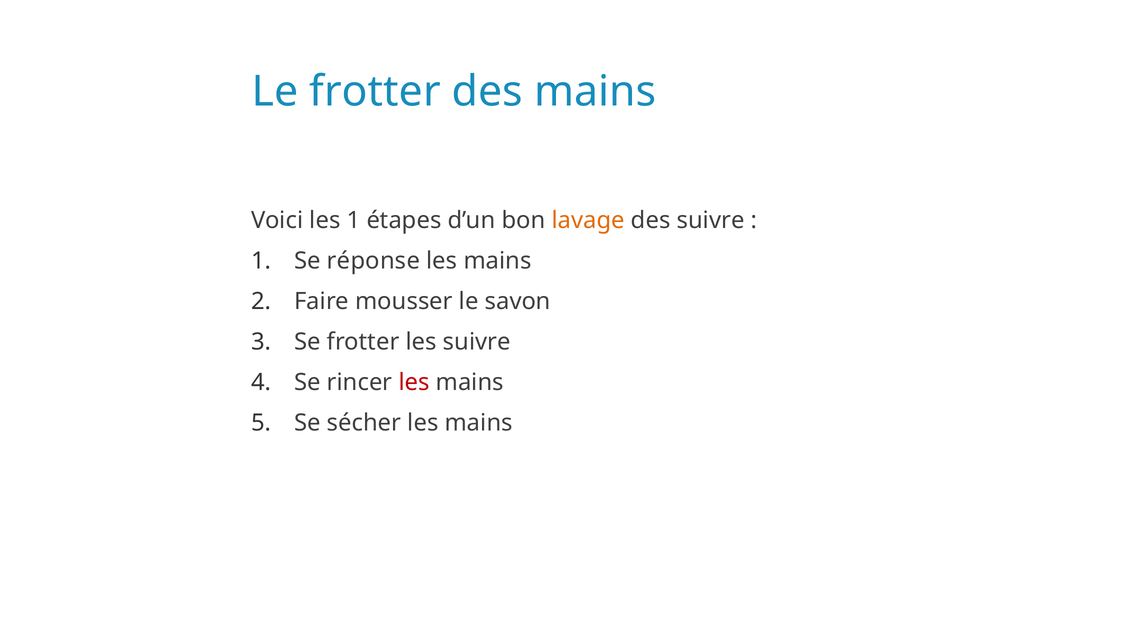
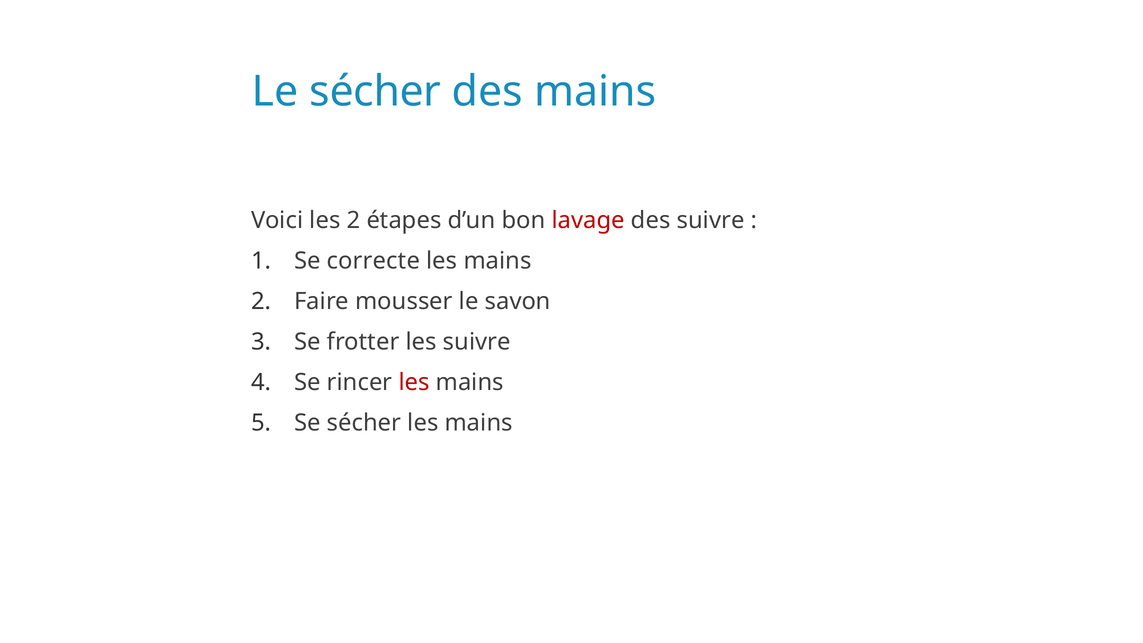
Le frotter: frotter -> sécher (375, 92)
les 1: 1 -> 2 (354, 220)
lavage colour: orange -> red (588, 220)
réponse: réponse -> correcte (373, 261)
